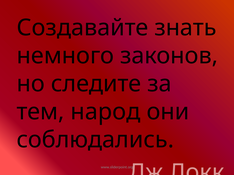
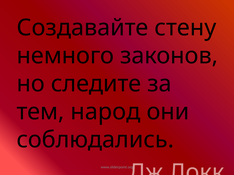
знать: знать -> стену (185, 28)
